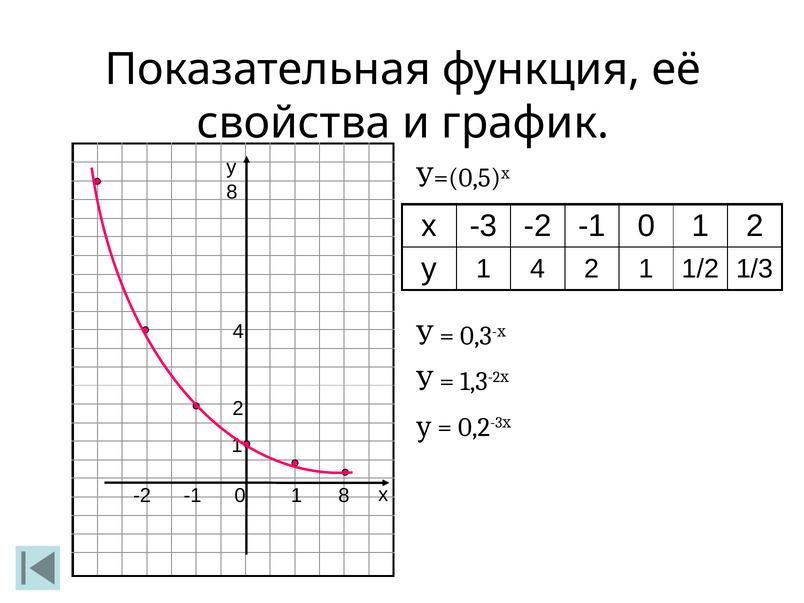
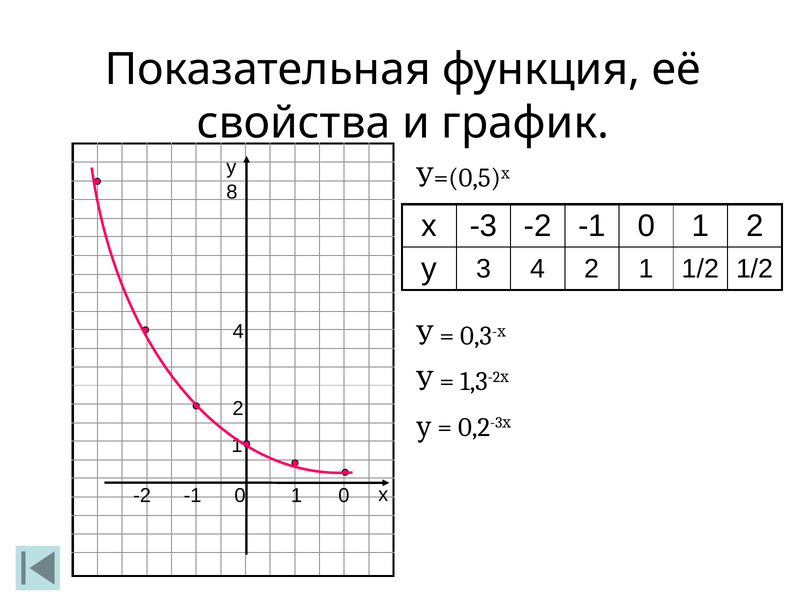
у 1: 1 -> 3 (483, 269)
1/2 1/3: 1/3 -> 1/2 (755, 269)
1 8: 8 -> 0 (344, 496)
